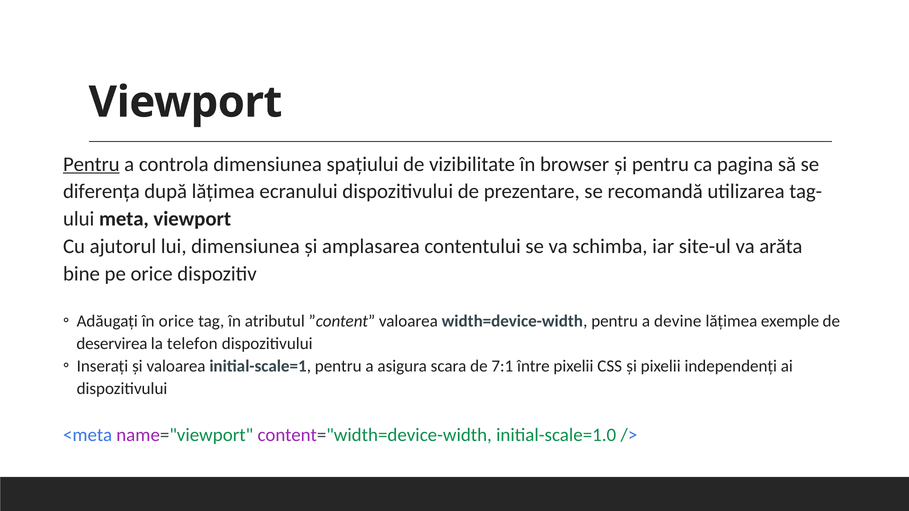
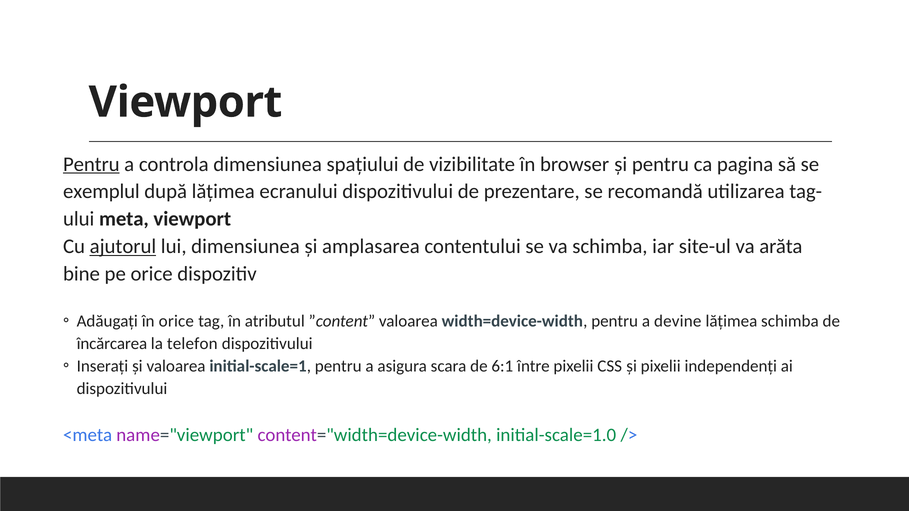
diferența: diferența -> exemplul (101, 192)
ajutorul underline: none -> present (123, 247)
lățimea exemple: exemple -> schimba (790, 321)
deservirea: deservirea -> încărcarea (112, 344)
7:1: 7:1 -> 6:1 (502, 366)
